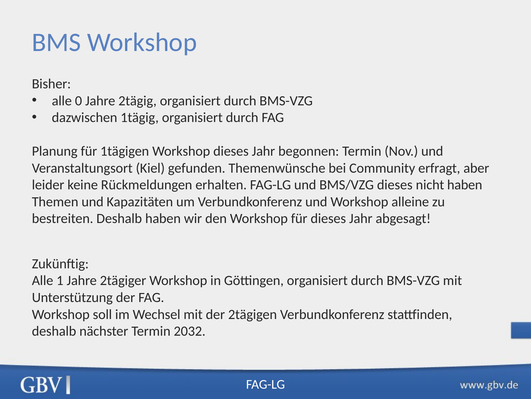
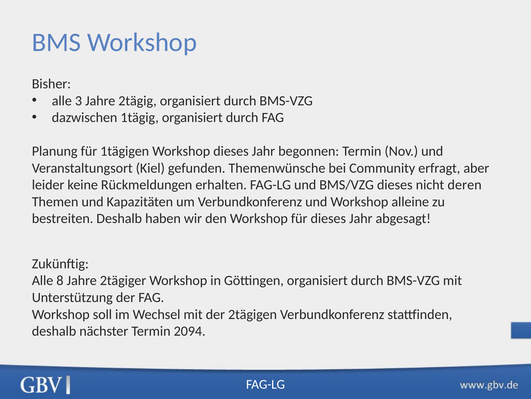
0: 0 -> 3 (78, 101)
nicht haben: haben -> deren (465, 185)
1: 1 -> 8 (60, 280)
2032: 2032 -> 2094 (190, 331)
